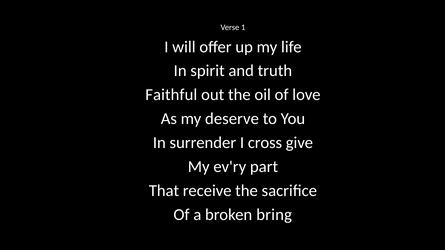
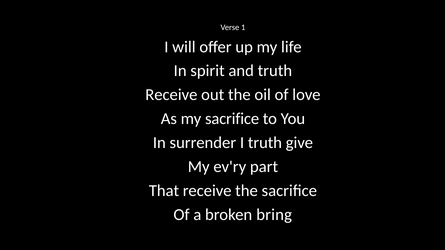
Faithful: Faithful -> Receive (171, 95)
my deserve: deserve -> sacrifice (232, 119)
I cross: cross -> truth (265, 143)
